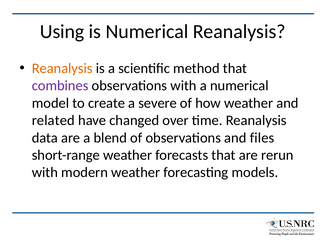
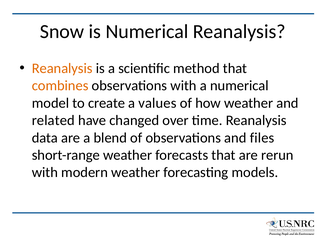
Using: Using -> Snow (62, 32)
combines colour: purple -> orange (60, 86)
severe: severe -> values (157, 103)
